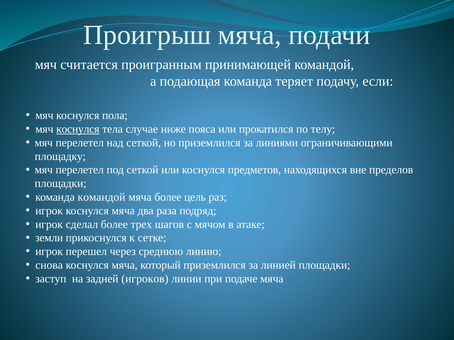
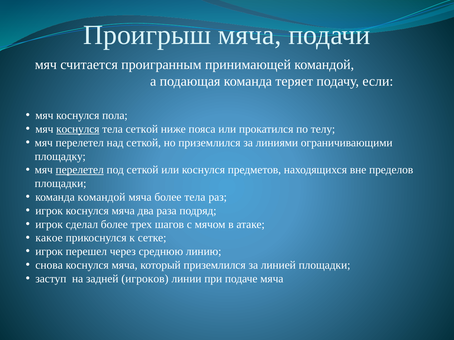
тела случае: случае -> сеткой (142, 129)
перелетел underline: none -> present (80, 170)
более цель: цель -> тела (195, 197)
земли: земли -> какое (49, 238)
